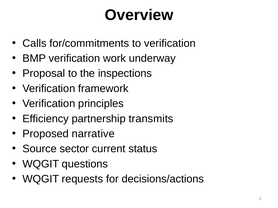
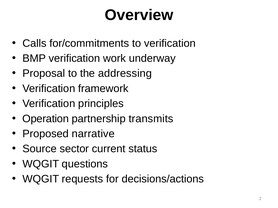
inspections: inspections -> addressing (125, 74)
Efficiency: Efficiency -> Operation (46, 119)
